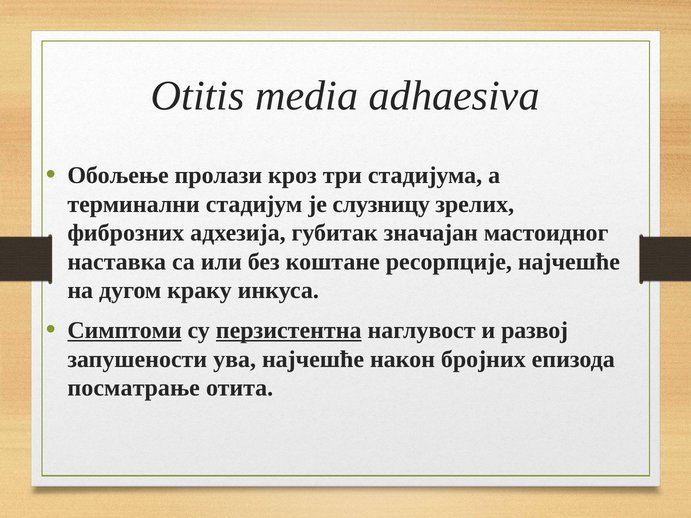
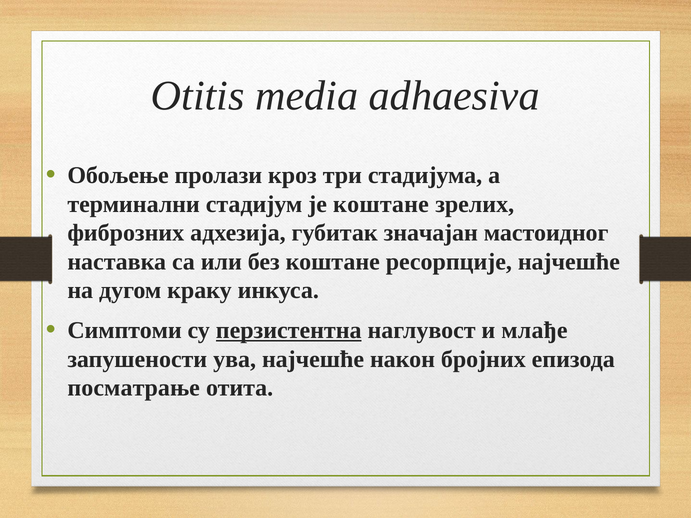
је слузницу: слузницу -> коштане (381, 204)
Симптоми underline: present -> none (125, 331)
развој: развој -> млађе (534, 331)
